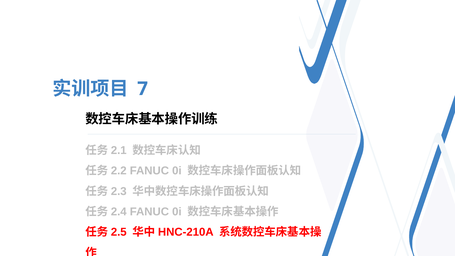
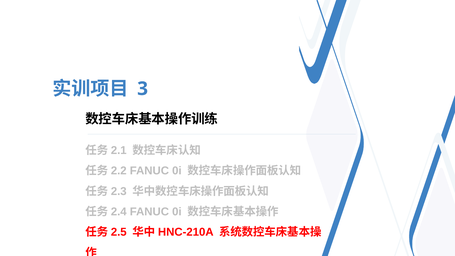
7: 7 -> 3 (143, 89)
